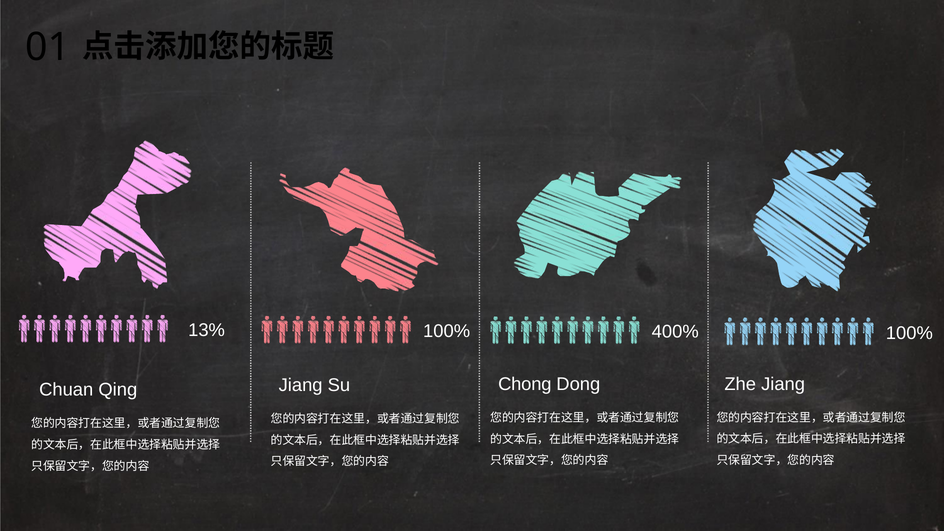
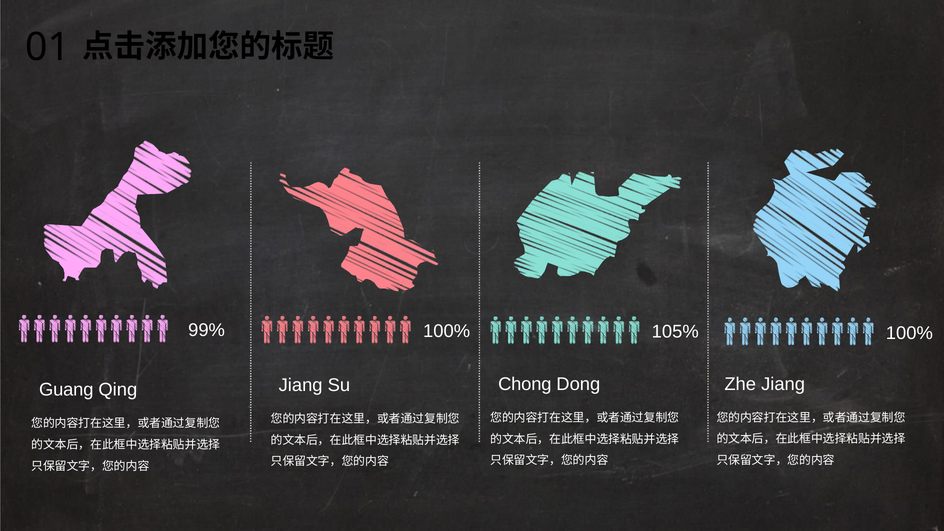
13%: 13% -> 99% (207, 330)
400%: 400% -> 105% (675, 332)
Chuan: Chuan -> Guang (66, 390)
